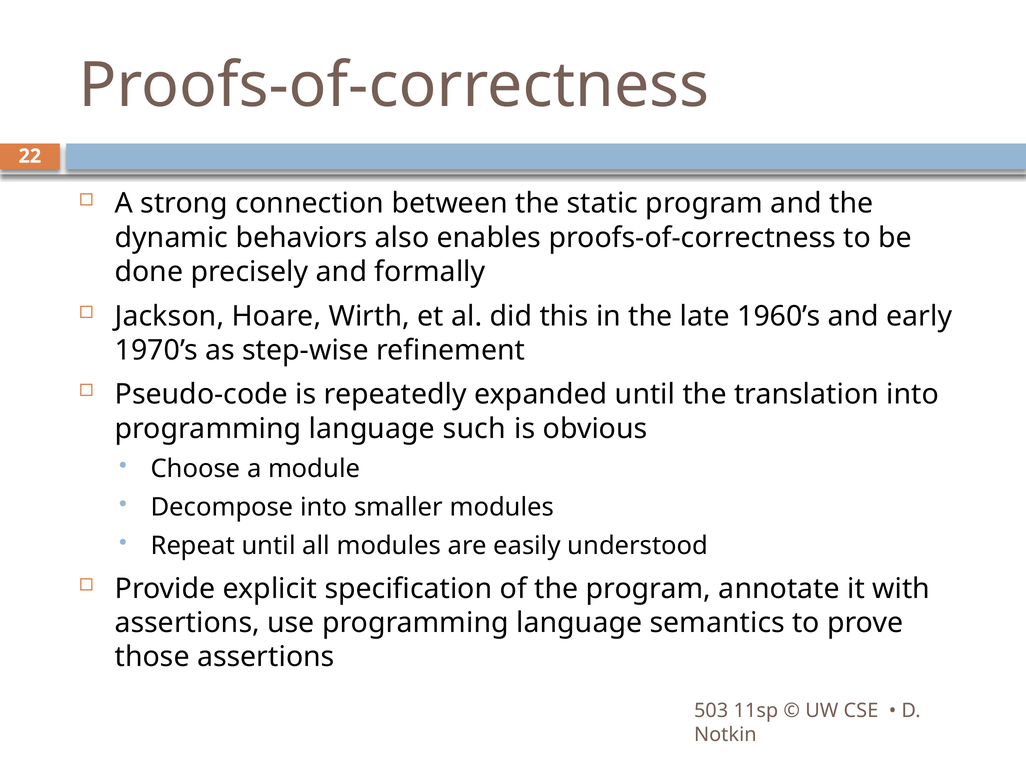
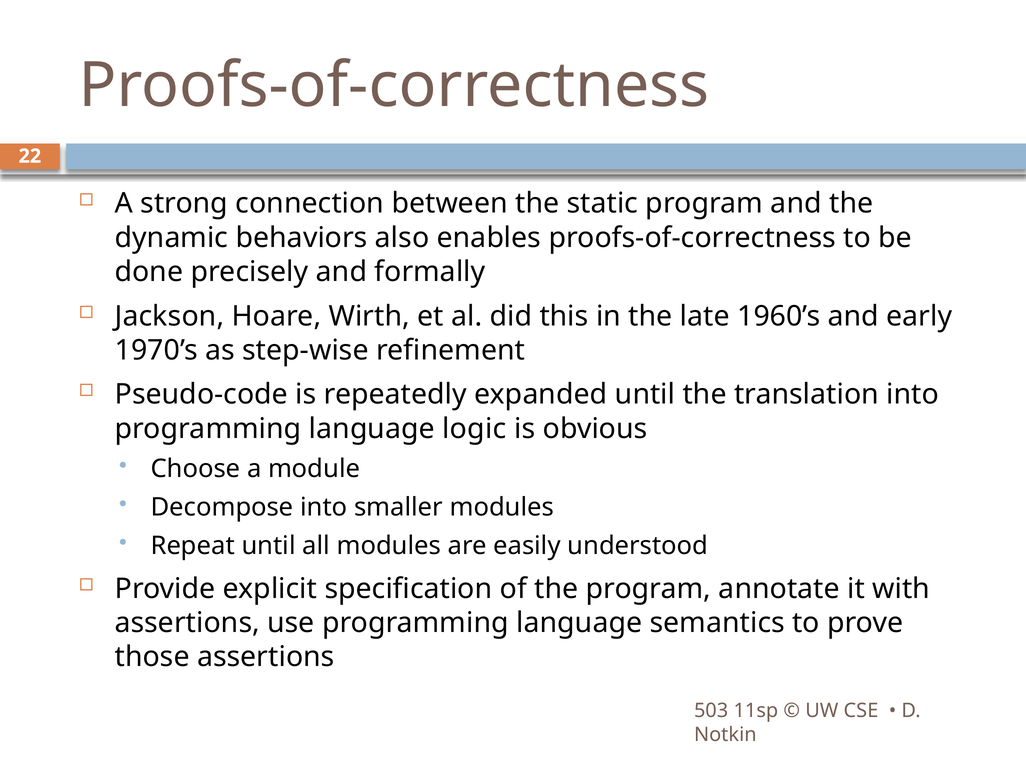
such: such -> logic (474, 429)
